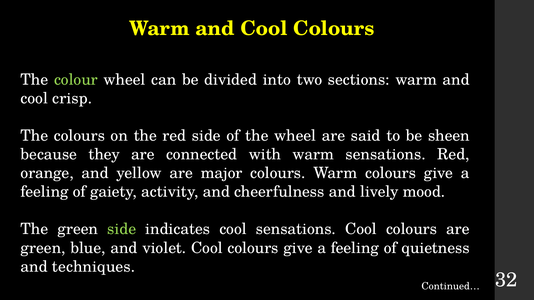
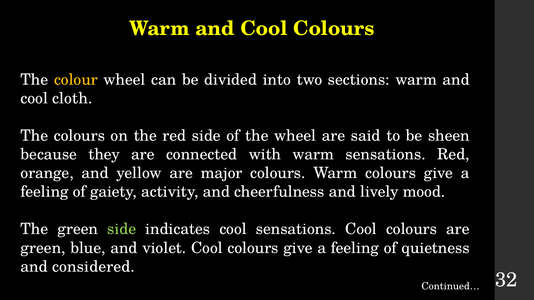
colour colour: light green -> yellow (76, 80)
crisp: crisp -> cloth (72, 99)
techniques: techniques -> considered (94, 267)
